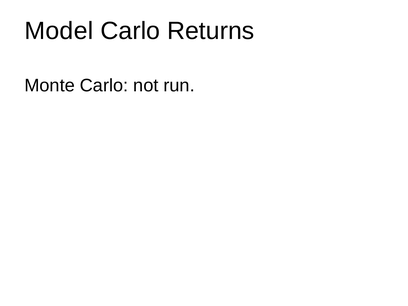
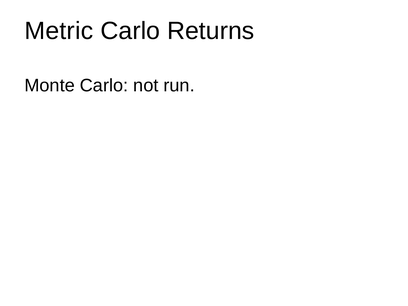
Model: Model -> Metric (59, 31)
